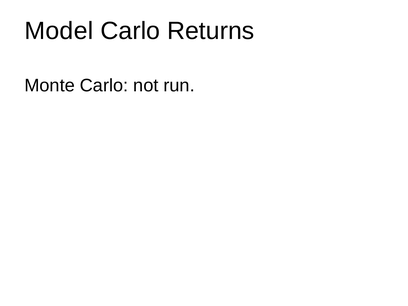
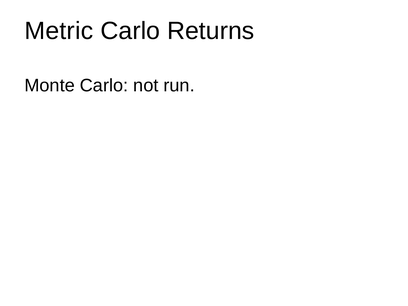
Model: Model -> Metric (59, 31)
